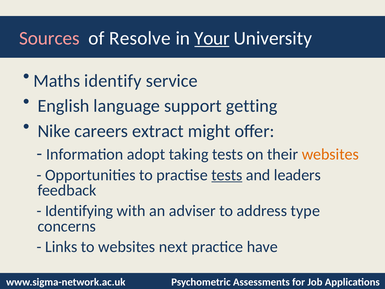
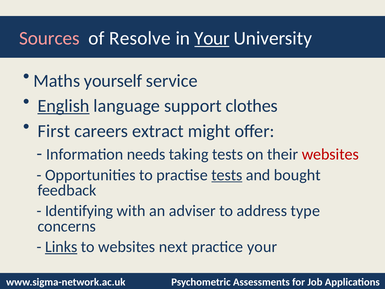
identify: identify -> yourself (113, 81)
English underline: none -> present (63, 106)
getting: getting -> clothes (252, 106)
Nike: Nike -> First (54, 131)
adopt: adopt -> needs (146, 154)
websites colour: orange -> red (330, 154)
leaders: leaders -> bought (297, 175)
Links underline: none -> present (61, 247)
practice have: have -> your (262, 247)
